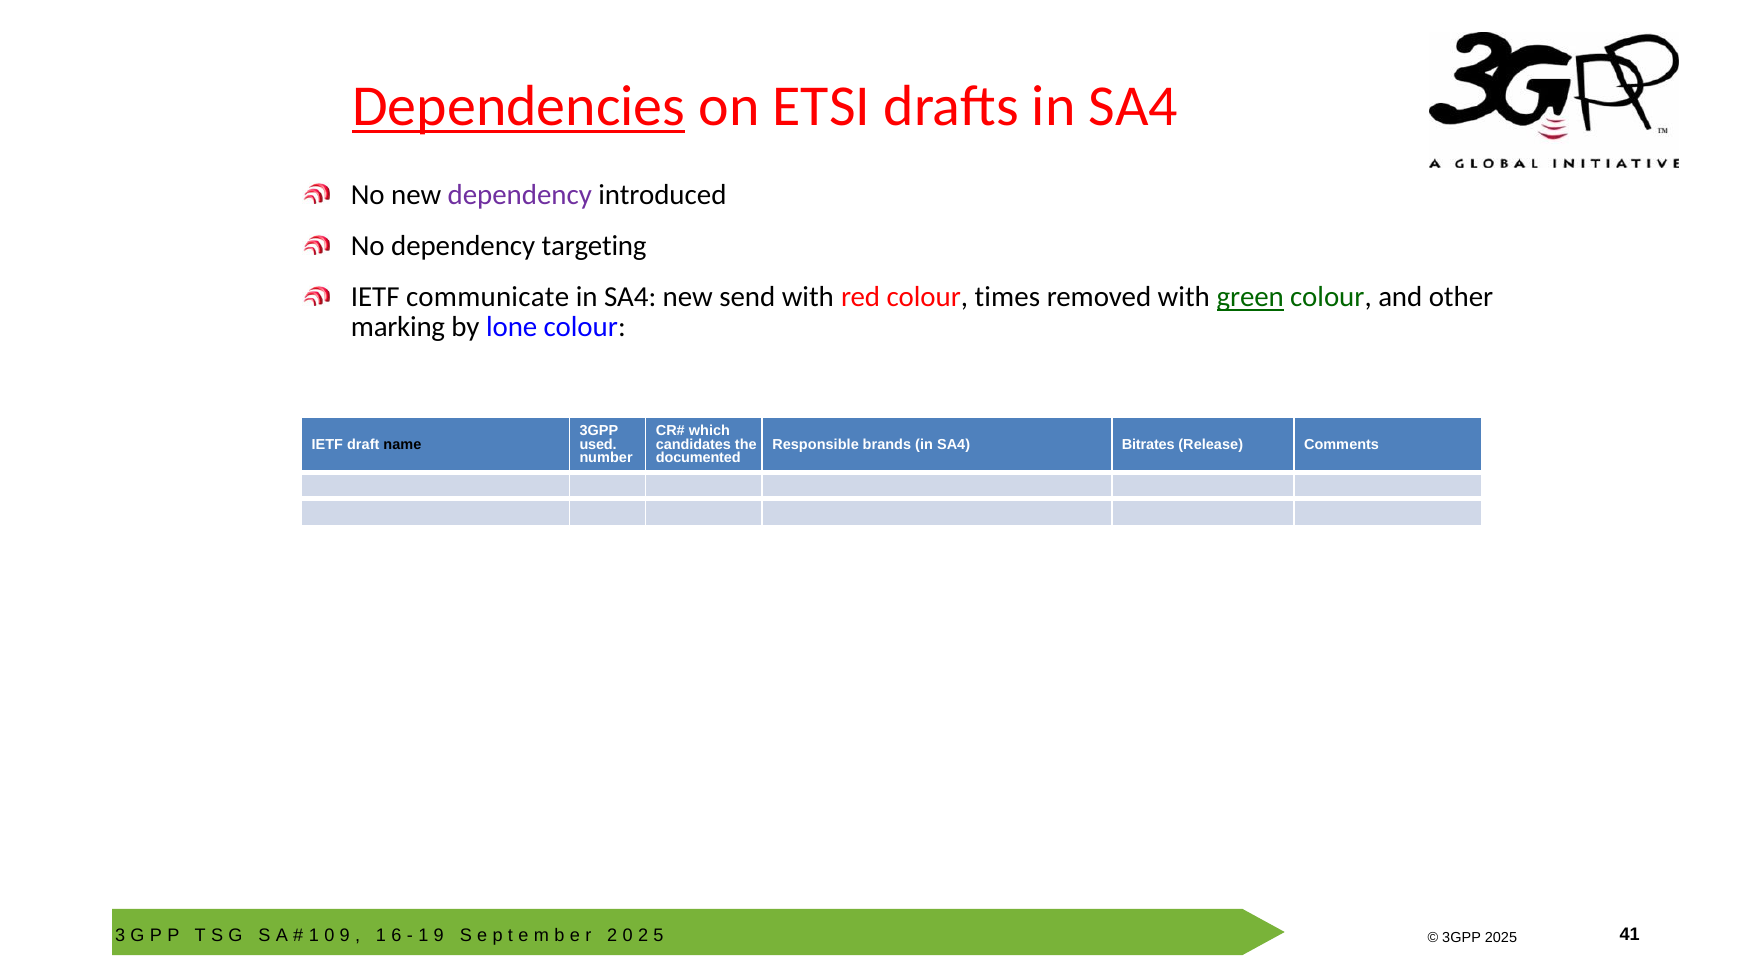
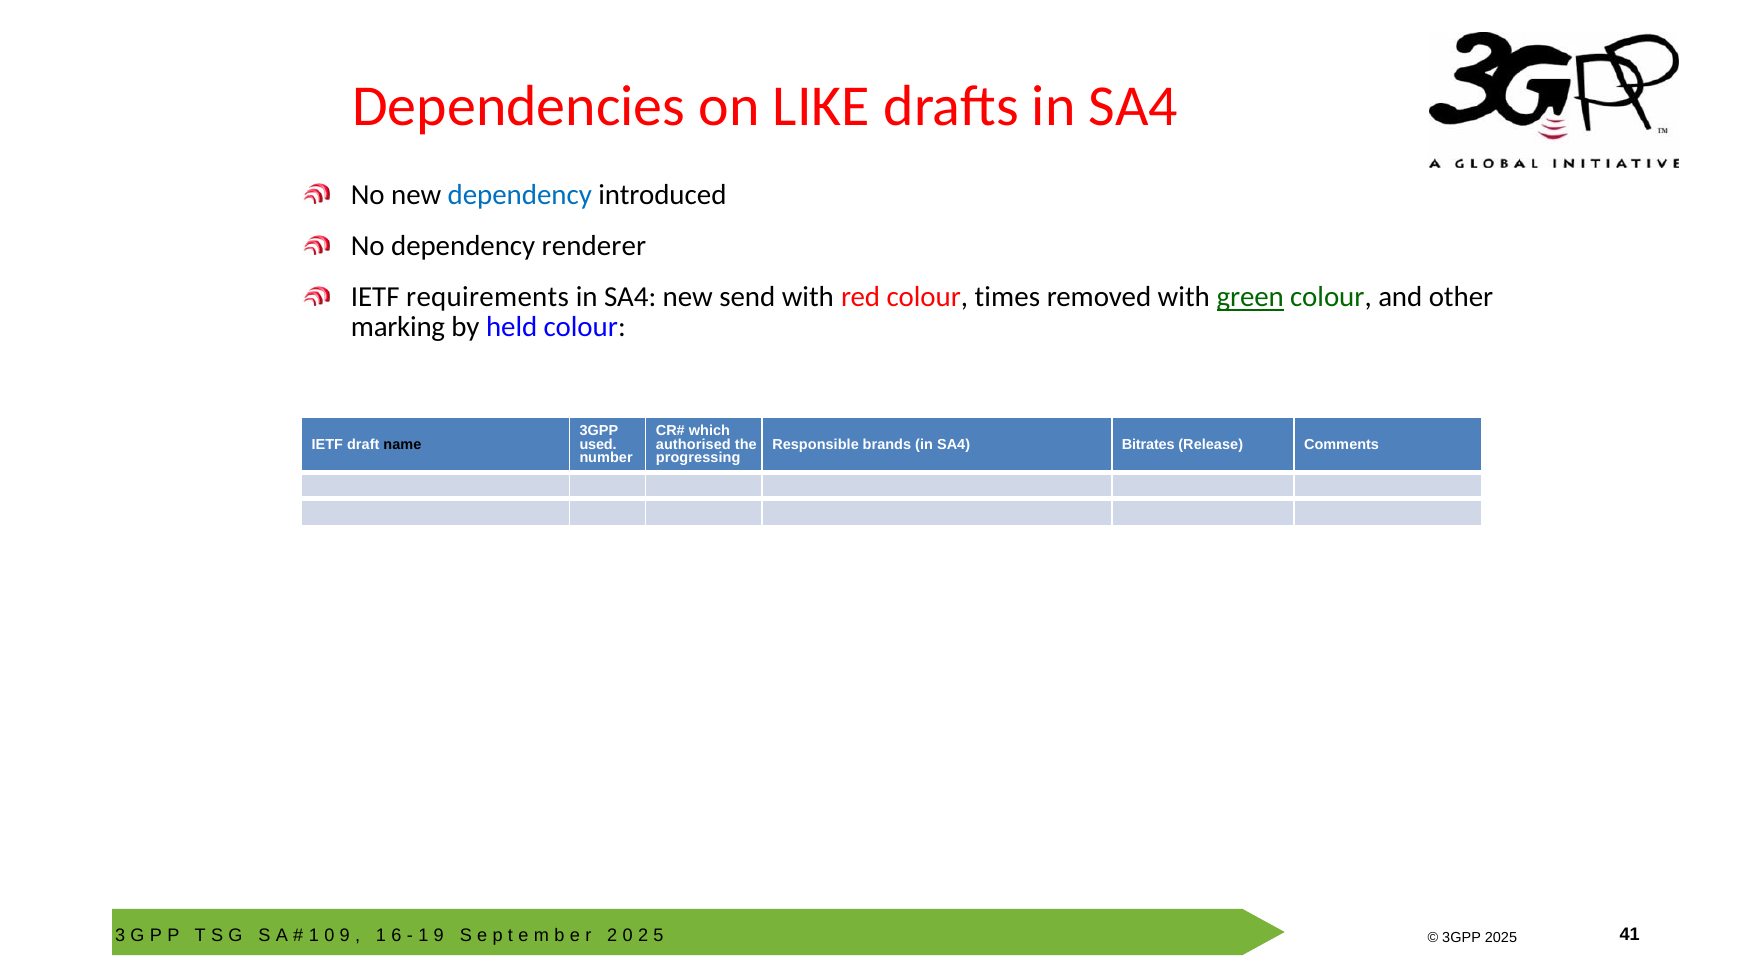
Dependencies underline: present -> none (519, 107)
ETSI: ETSI -> LIKE (821, 107)
dependency colour: purple -> blue (520, 195)
targeting: targeting -> renderer (594, 246)
communicate: communicate -> requirements (488, 297)
lone: lone -> held (512, 327)
candidates: candidates -> authorised (693, 444)
documented: documented -> progressing (698, 458)
